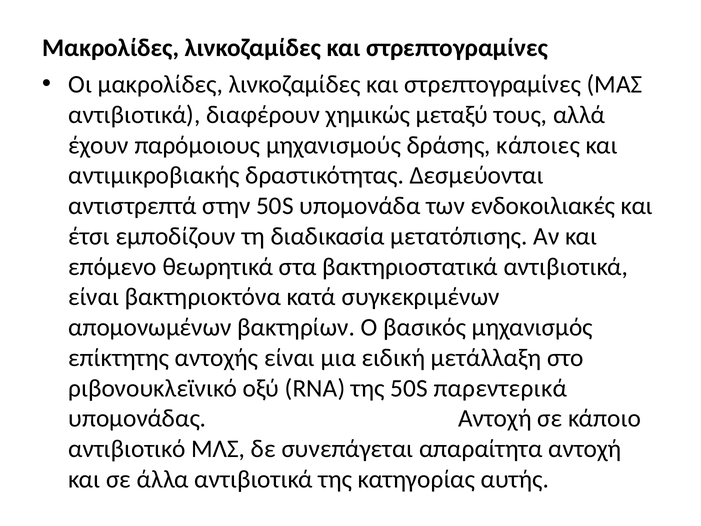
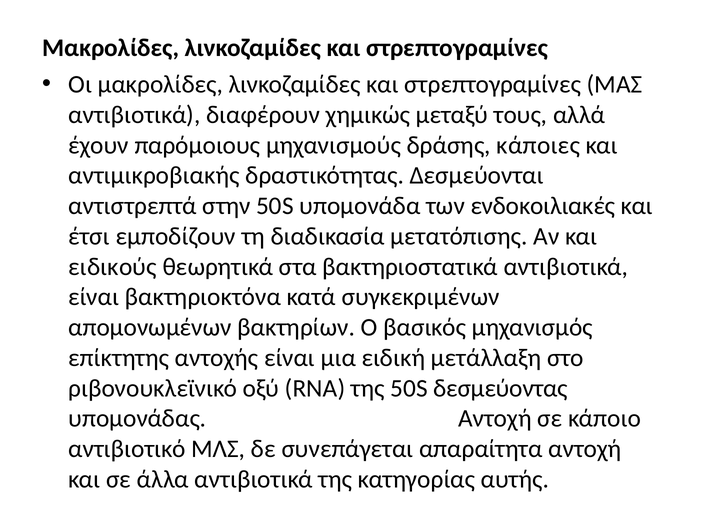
επόμενο: επόμενο -> ειδικούς (112, 267)
παρεντερικά: παρεντερικά -> δεσμεύοντας (501, 388)
